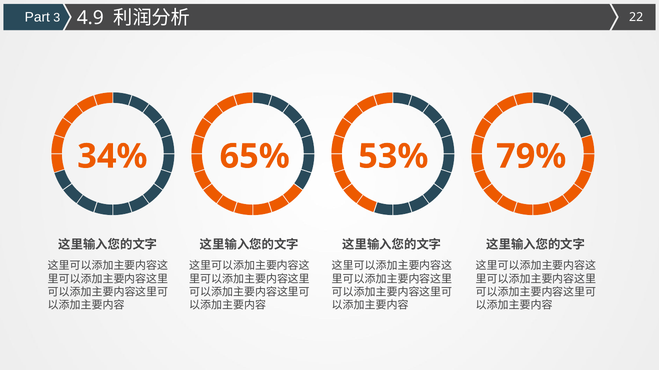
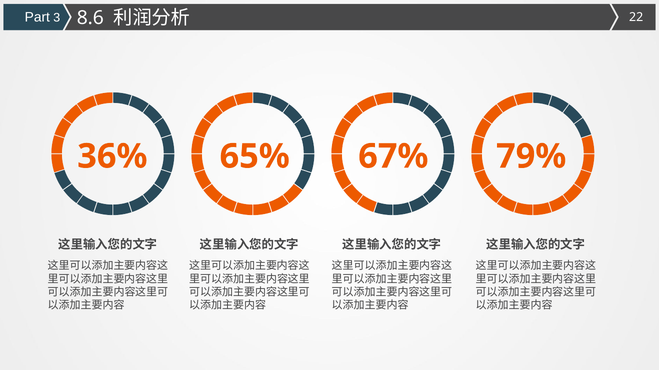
4.9: 4.9 -> 8.6 (90, 18)
34%: 34% -> 36% (112, 157)
53%: 53% -> 67% (393, 157)
